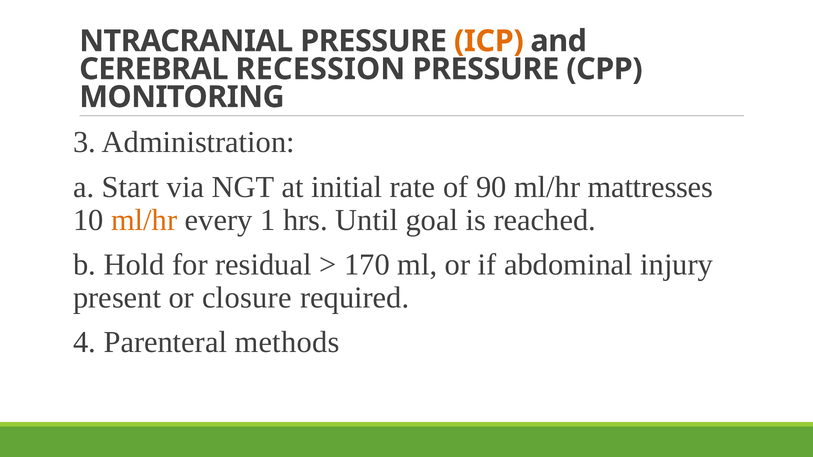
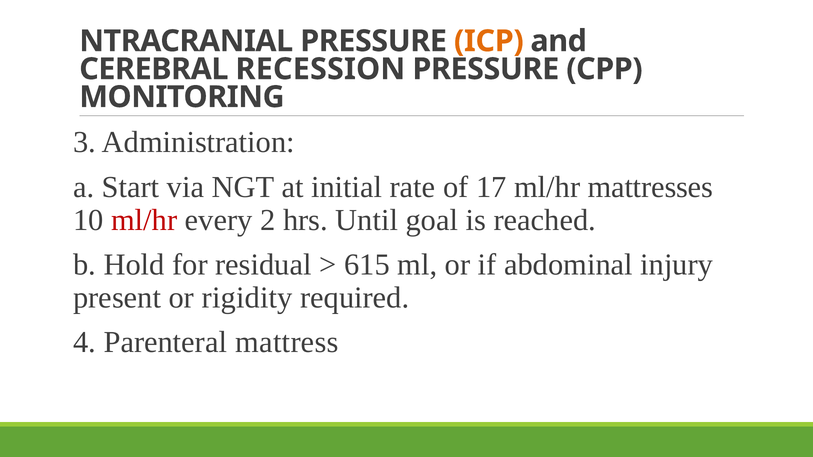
90: 90 -> 17 (491, 187)
ml/hr colour: orange -> red (144, 220)
1: 1 -> 2 (268, 220)
170: 170 -> 615 (367, 265)
closure: closure -> rigidity (247, 298)
methods: methods -> mattress (287, 343)
